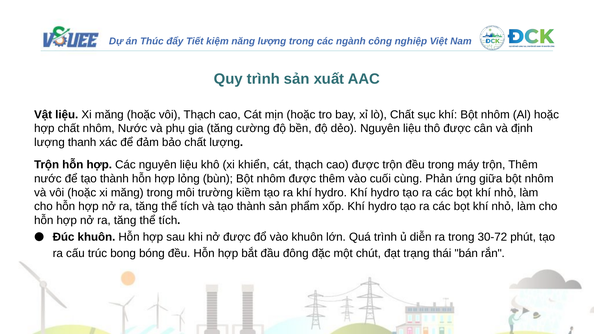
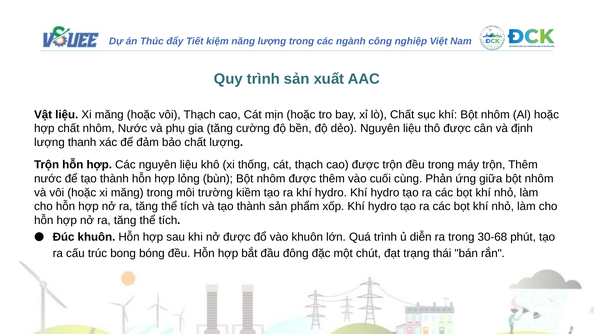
khiển: khiển -> thống (254, 165)
30-72: 30-72 -> 30-68 (492, 237)
